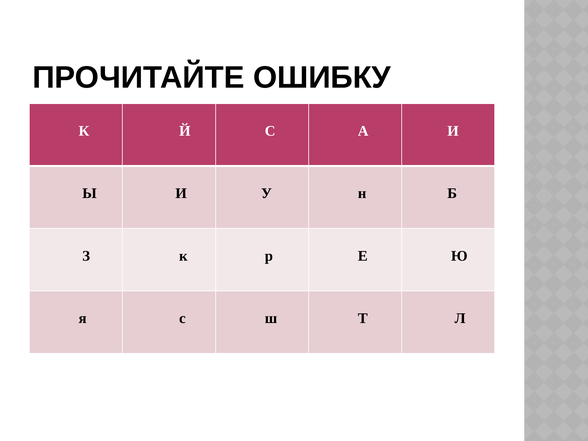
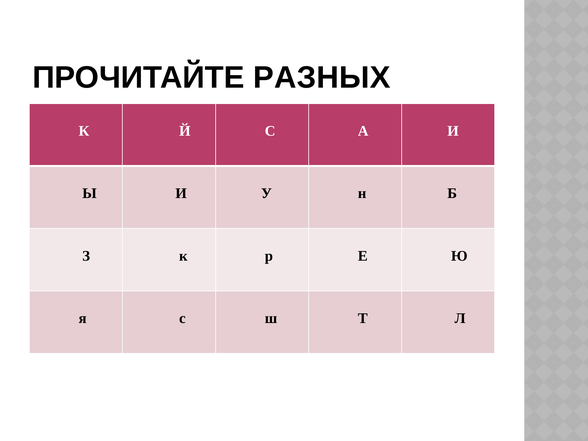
ОШИБКУ: ОШИБКУ -> РАЗНЫХ (322, 78)
